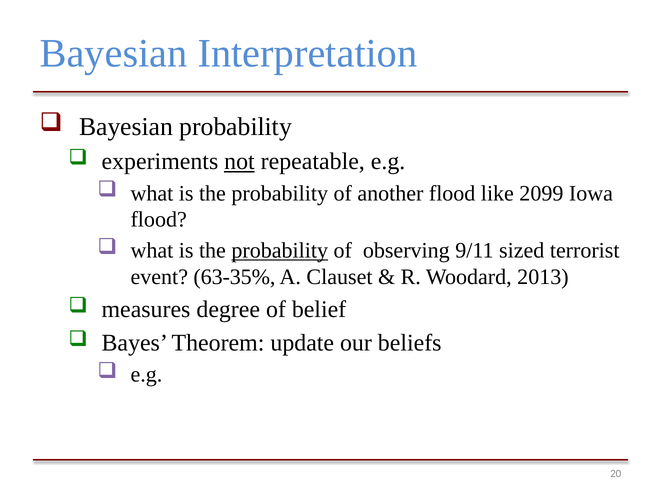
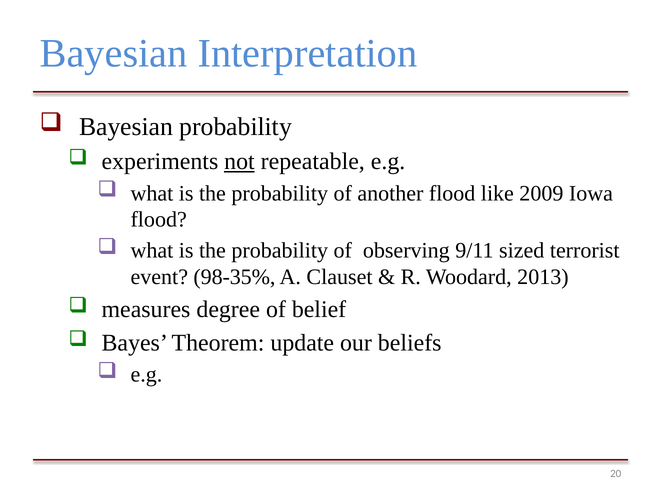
2099: 2099 -> 2009 (541, 193)
probability underline: present -> none (280, 250)
63-35%: 63-35% -> 98-35% (234, 277)
